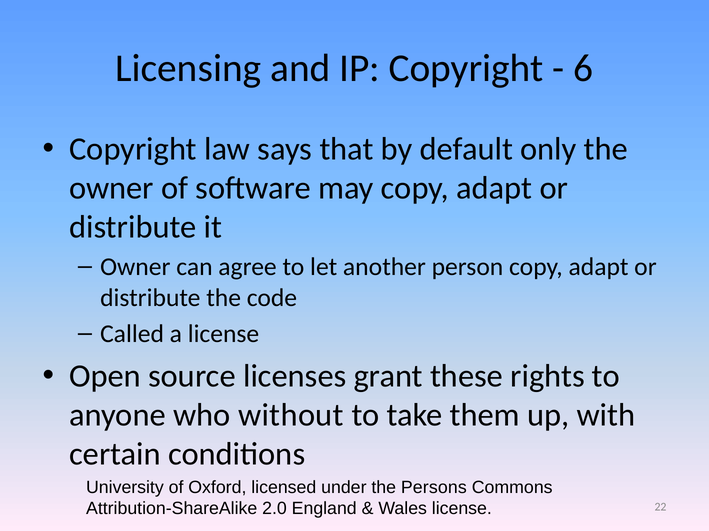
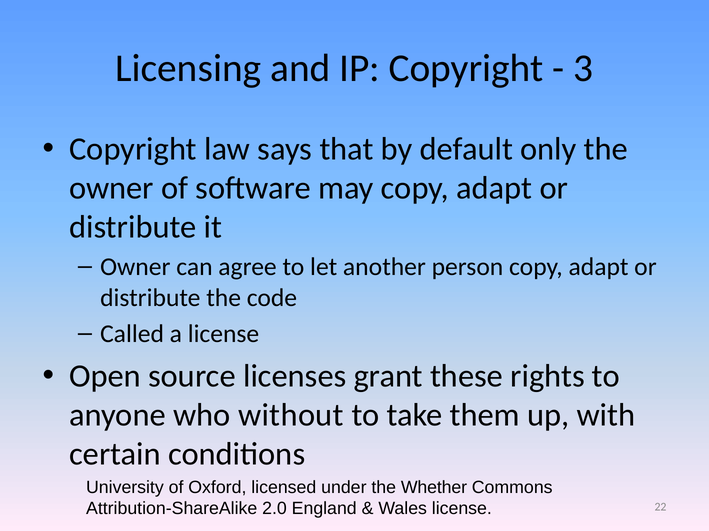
6: 6 -> 3 (583, 68)
Persons: Persons -> Whether (434, 488)
